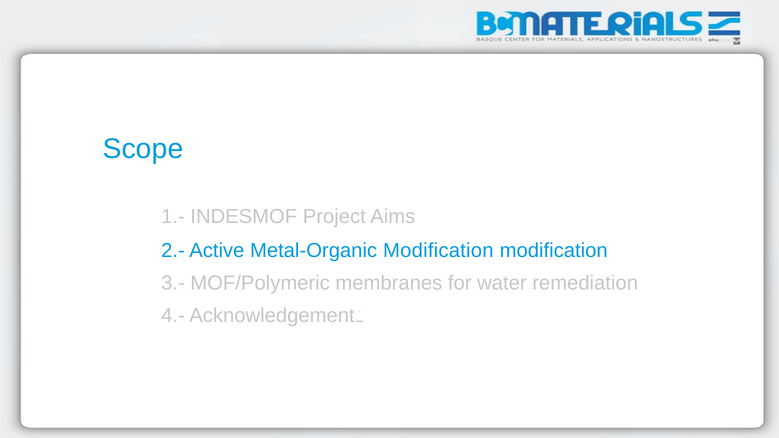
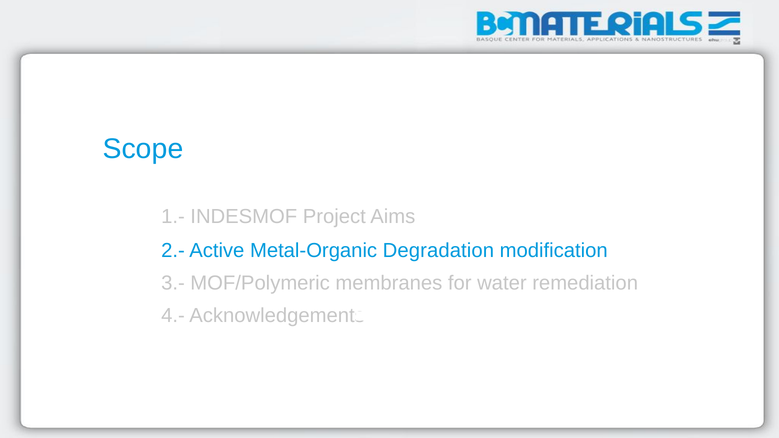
Metal-Organic Modification: Modification -> Degradation (438, 251)
